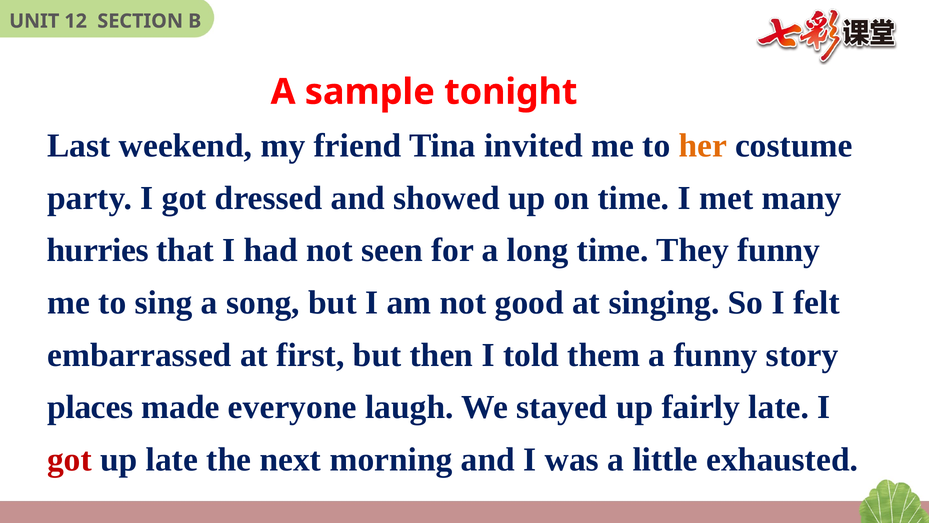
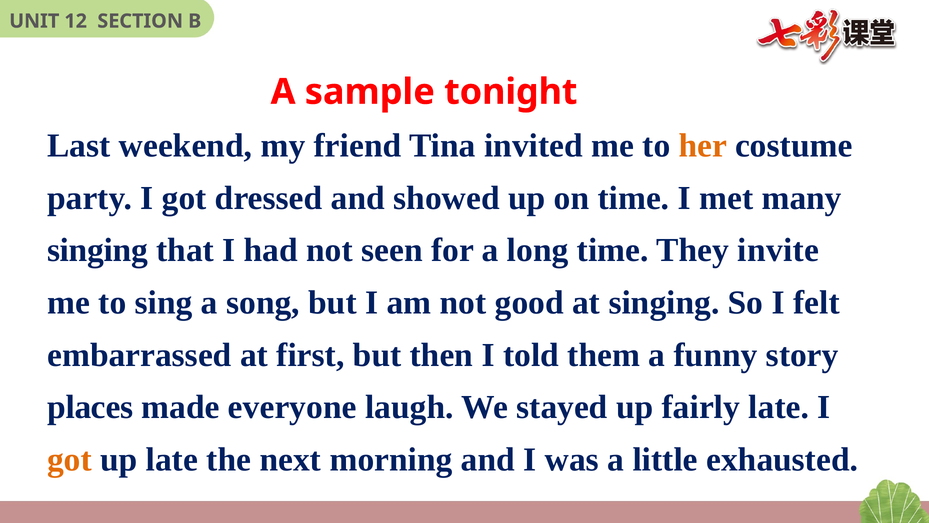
hurries: hurries -> singing (98, 250)
They funny: funny -> invite (778, 250)
got colour: red -> orange (70, 459)
